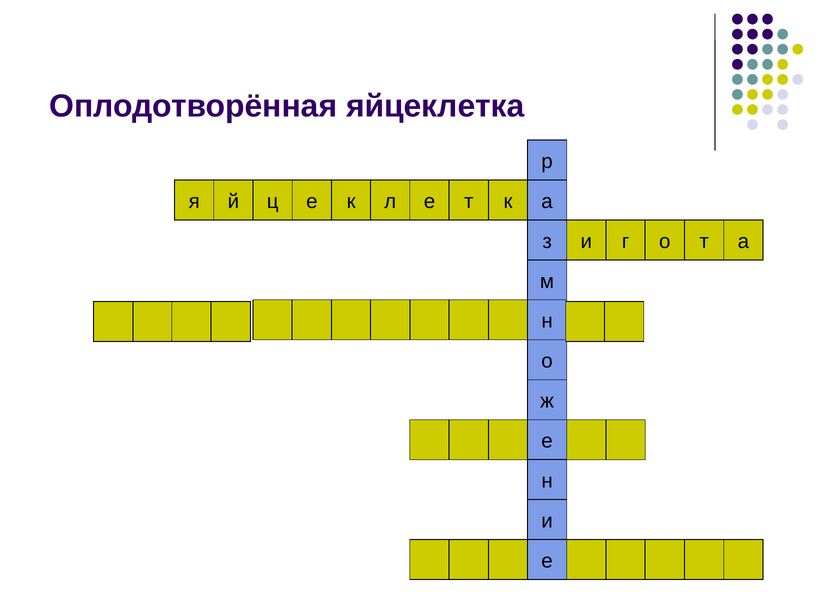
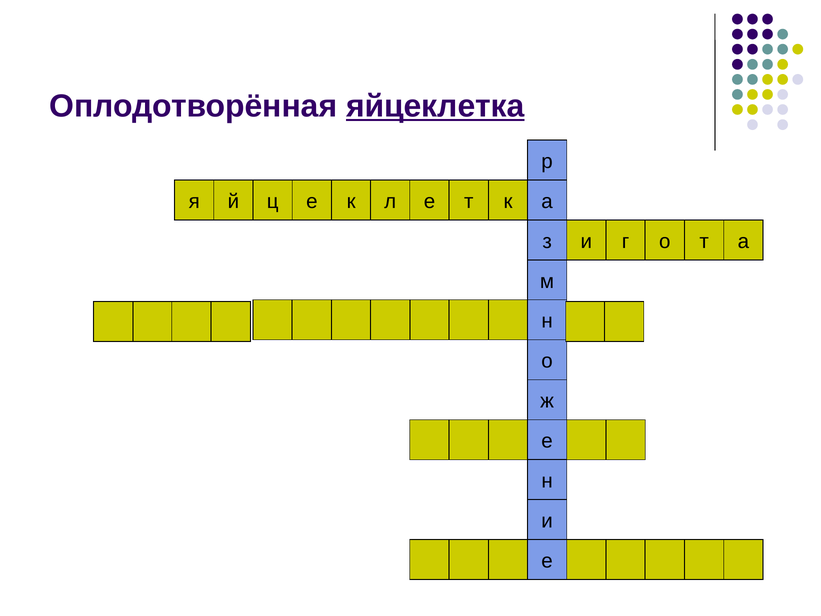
яйцеклетка underline: none -> present (435, 106)
